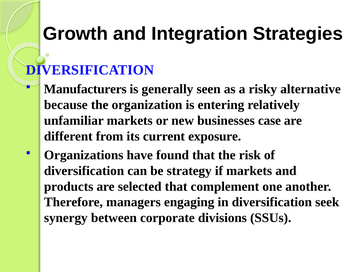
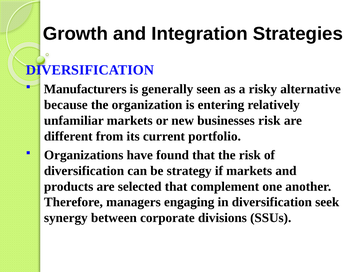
businesses case: case -> risk (269, 121)
exposure: exposure -> portfolio (215, 136)
